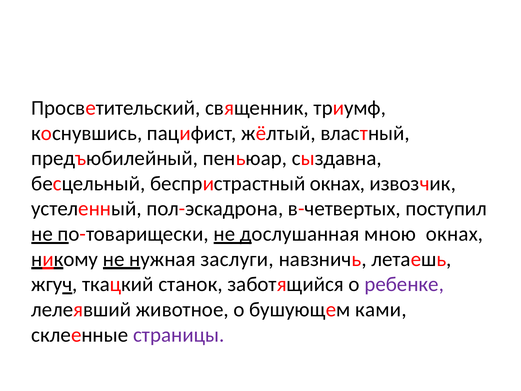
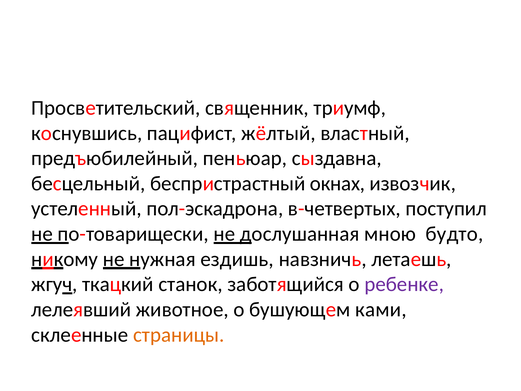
мною окнах: окнах -> будто (455, 234)
заслуги: заслуги -> ездишь (237, 259)
страницы colour: purple -> orange (179, 335)
